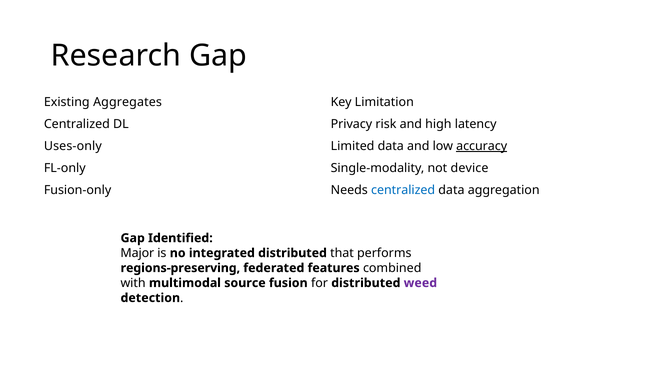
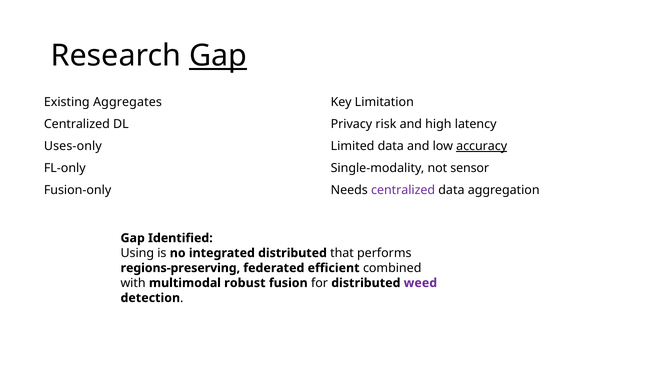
Gap underline: none -> present (218, 56)
device: device -> sensor (470, 168)
centralized colour: blue -> purple (403, 190)
Major: Major -> Using (137, 253)
features: features -> efficient (334, 268)
source: source -> robust (245, 283)
